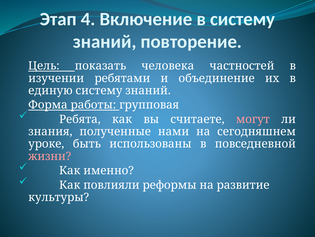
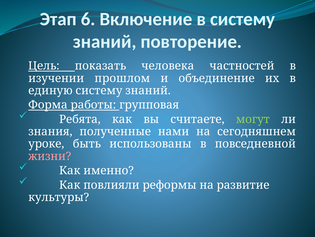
4: 4 -> 6 (88, 19)
ребятами: ребятами -> прошлом (122, 78)
могут colour: pink -> light green (253, 119)
